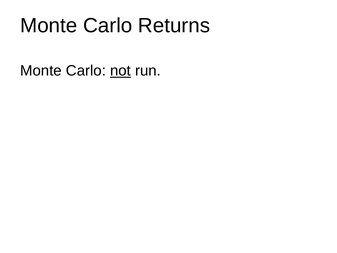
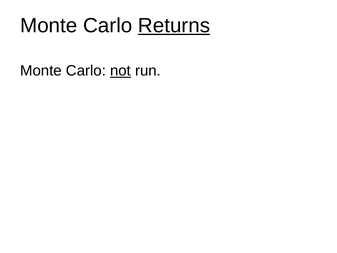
Returns underline: none -> present (174, 26)
